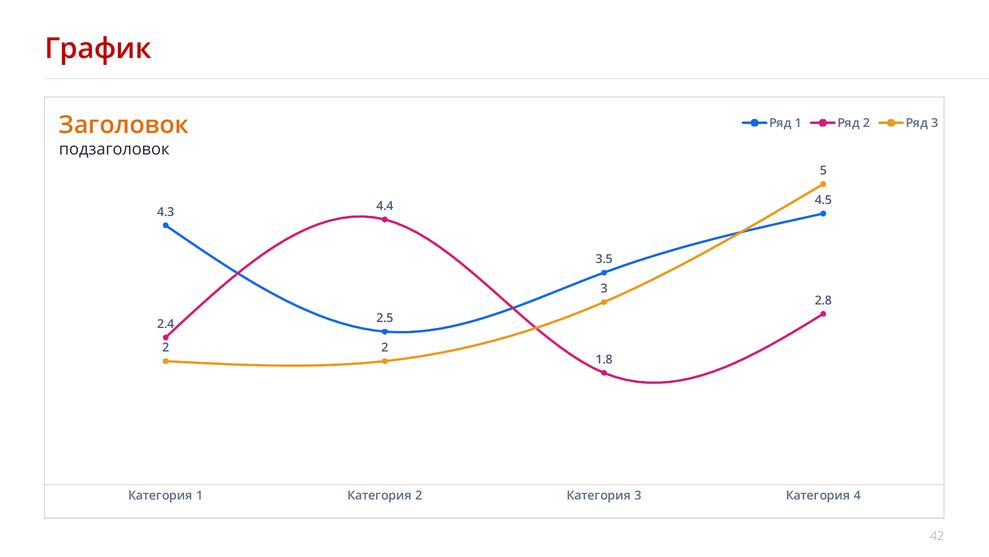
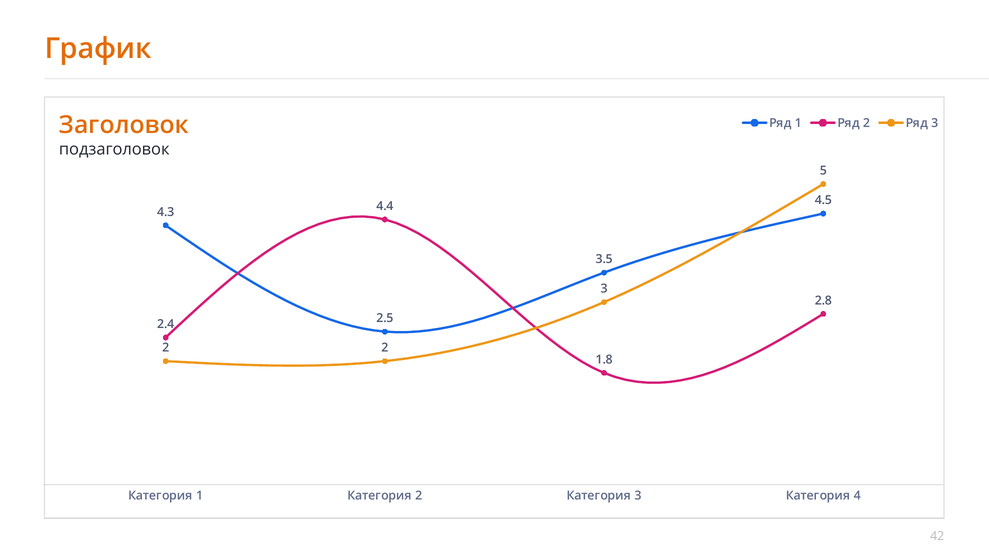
График colour: red -> orange (98, 49)
